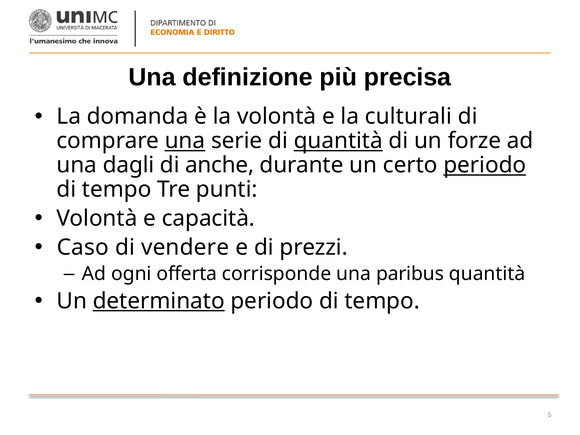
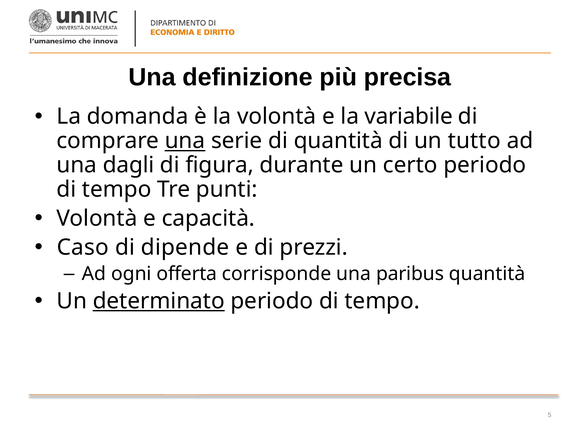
culturali: culturali -> variabile (409, 116)
quantità underline: present -> none (338, 141)
forze: forze -> tutto (474, 141)
anche: anche -> figura (220, 165)
periodo underline: present -> none (485, 165)
vendere: vendere -> dipende (185, 247)
